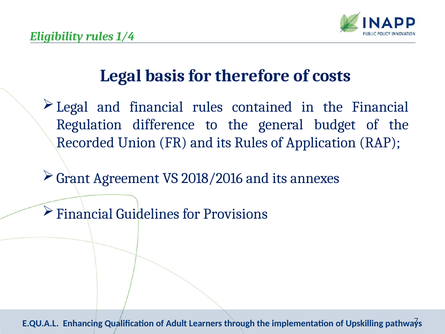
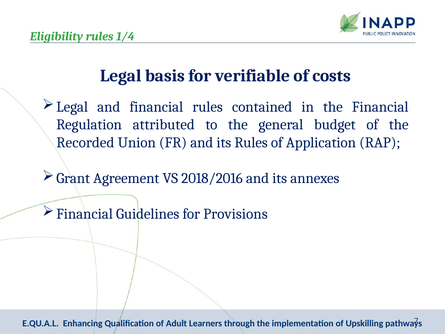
therefore: therefore -> verifiable (252, 76)
difference: difference -> attributed (164, 125)
